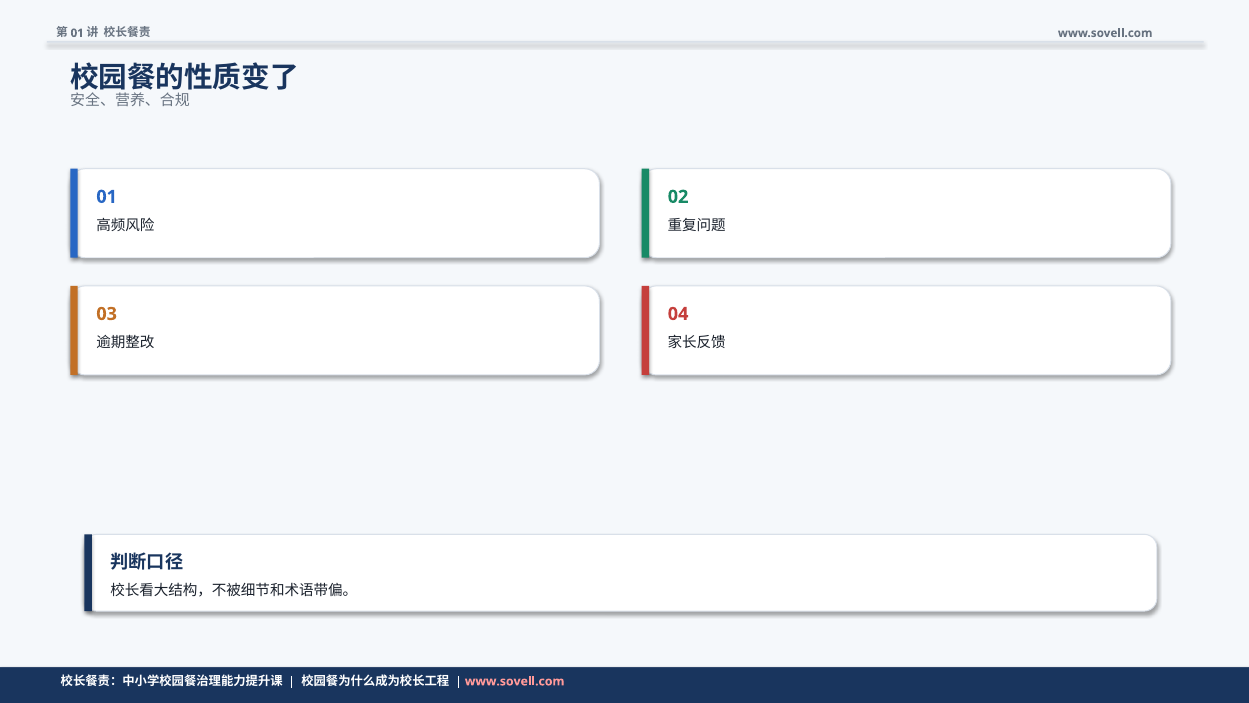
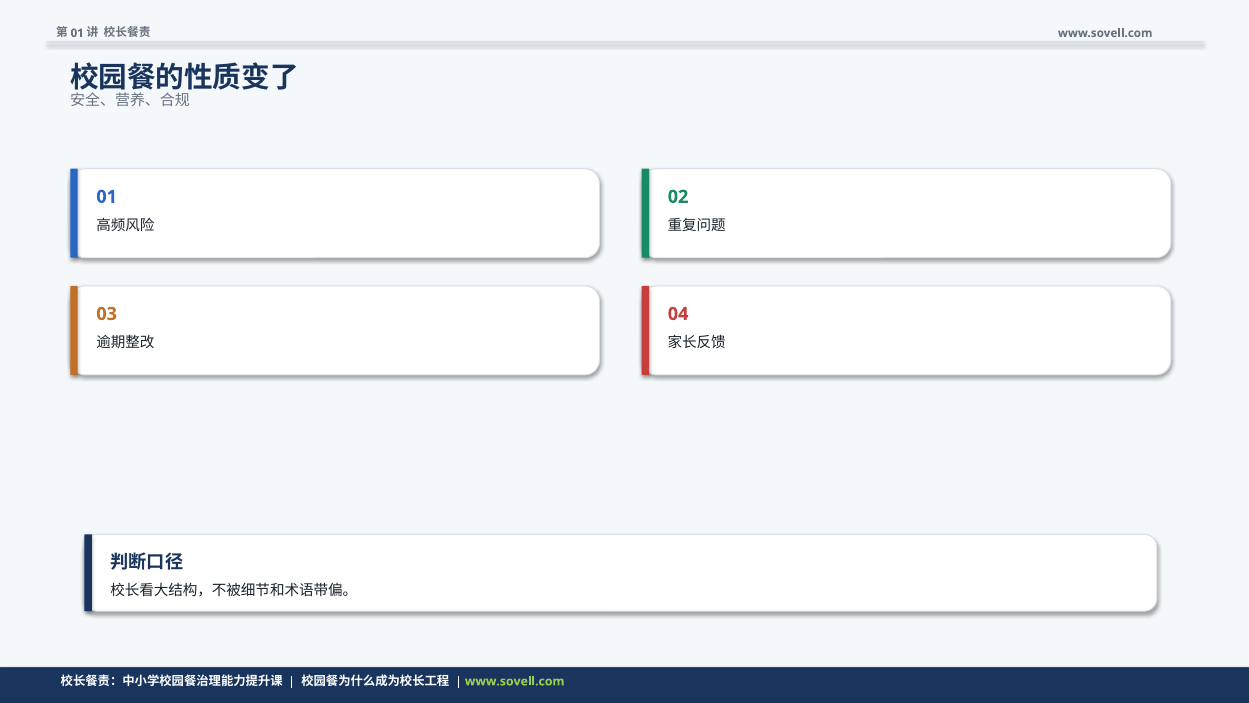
www.sovell.com colour: pink -> light green (515, 681)
